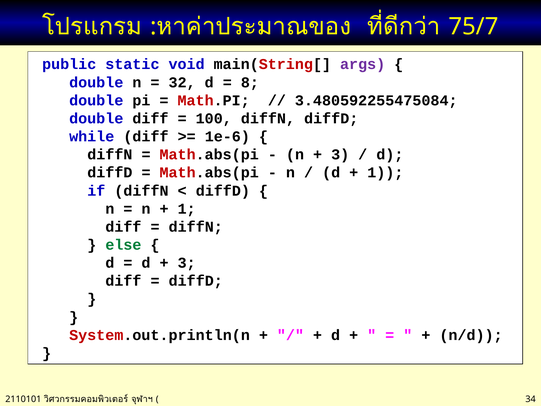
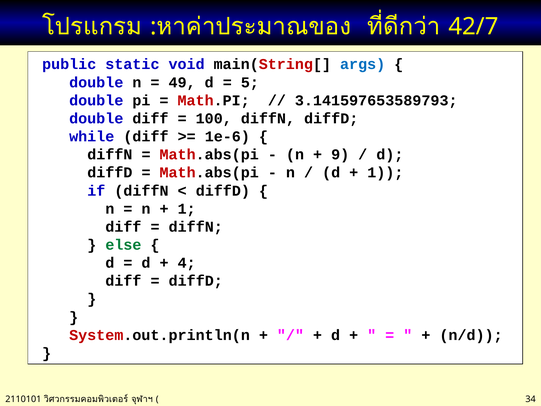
75/7: 75/7 -> 42/7 (474, 27)
args colour: purple -> blue (363, 64)
32: 32 -> 49 (182, 82)
8: 8 -> 5 (250, 82)
3.480592255475084: 3.480592255475084 -> 3.141597653589793 (376, 100)
3: 3 -> 9 (340, 155)
3: 3 -> 4 (187, 263)
